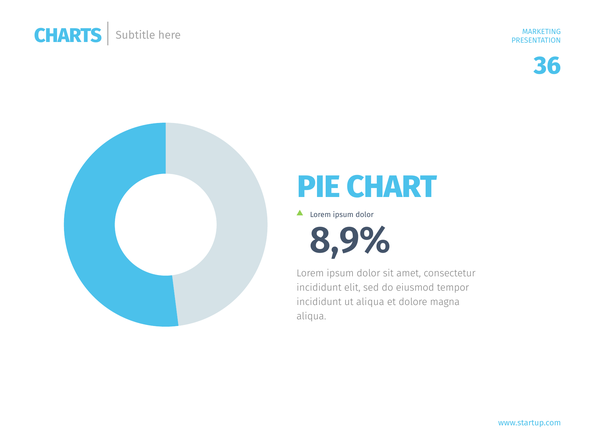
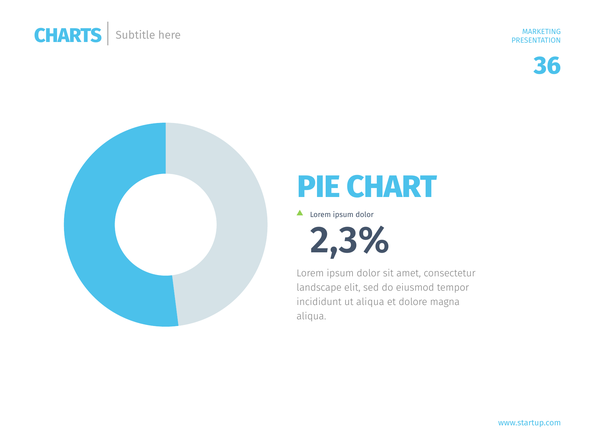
8,9%: 8,9% -> 2,3% (350, 240)
incididunt: incididunt -> landscape (319, 287)
